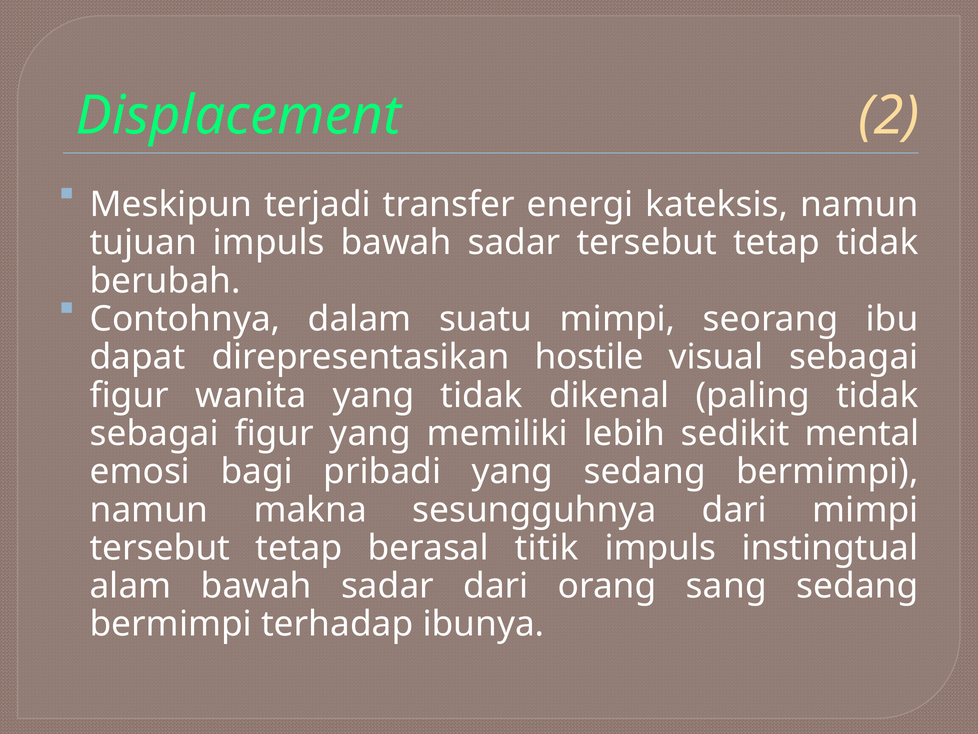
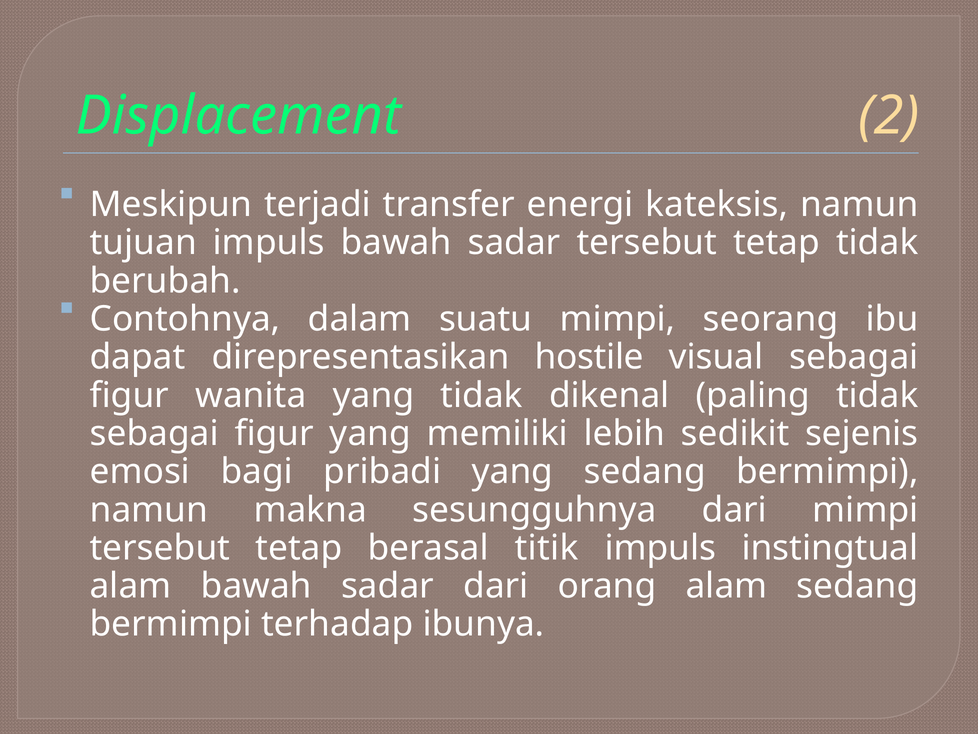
mental: mental -> sejenis (862, 433)
orang sang: sang -> alam (727, 586)
